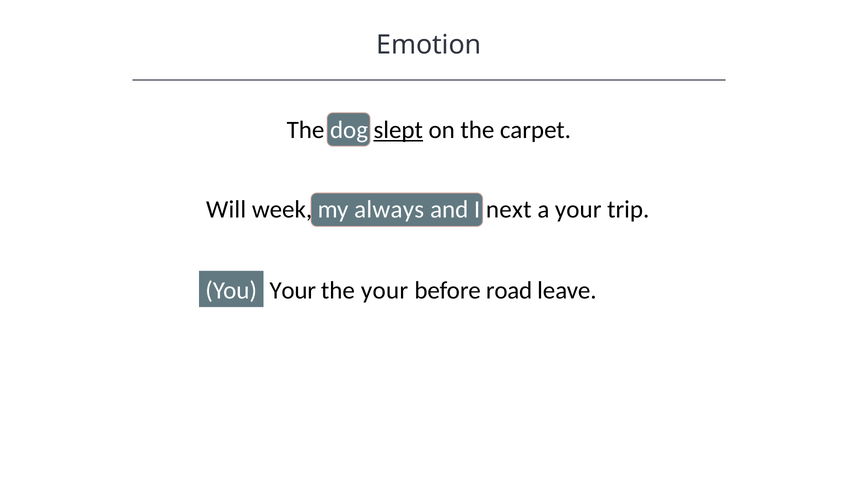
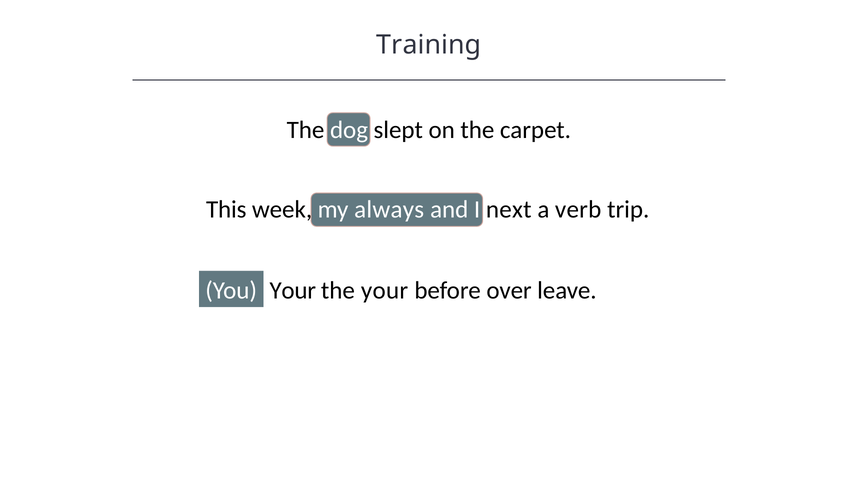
Emotion: Emotion -> Training (429, 45)
slept underline: present -> none (398, 130)
Will: Will -> This (226, 210)
a your: your -> verb (578, 210)
road: road -> over (509, 291)
